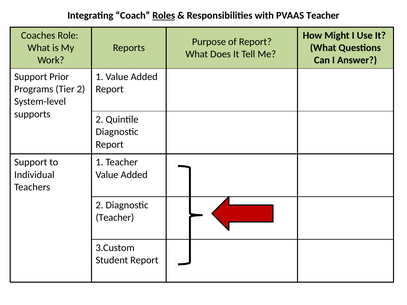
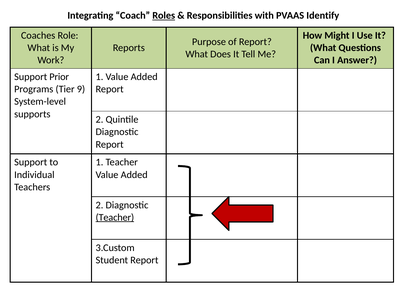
PVAAS Teacher: Teacher -> Identify (323, 16)
Tier 2: 2 -> 9 (81, 89)
Teacher underline: none -> present (115, 218)
